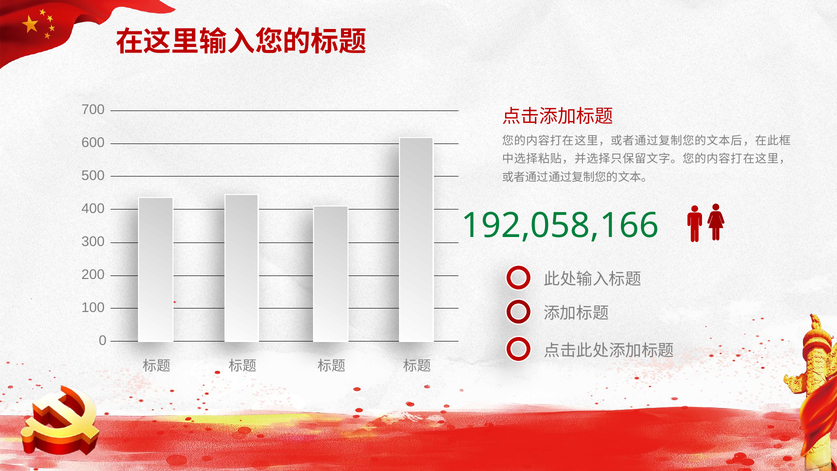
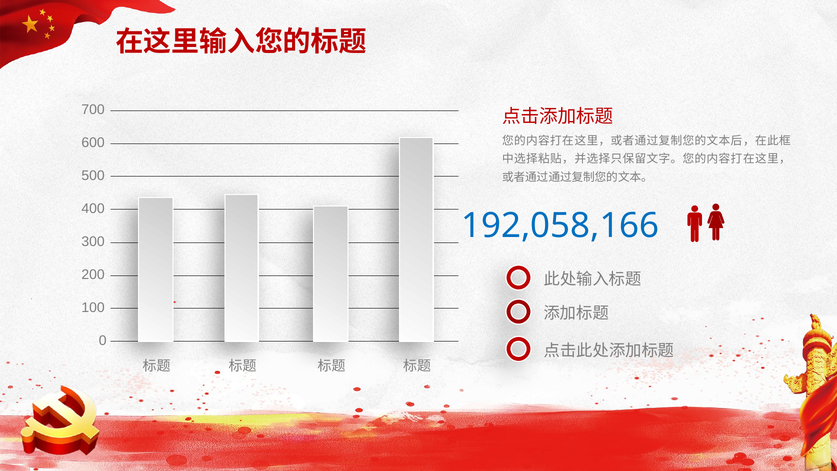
192,058,166 colour: green -> blue (560, 225)
